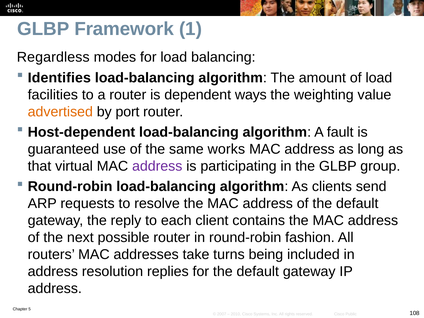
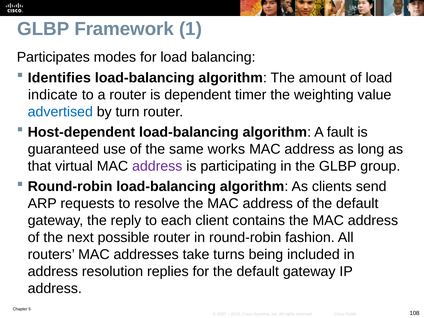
Regardless: Regardless -> Participates (53, 57)
facilities: facilities -> indicate (53, 95)
ways: ways -> timer (251, 95)
advertised colour: orange -> blue (60, 112)
port: port -> turn (128, 112)
